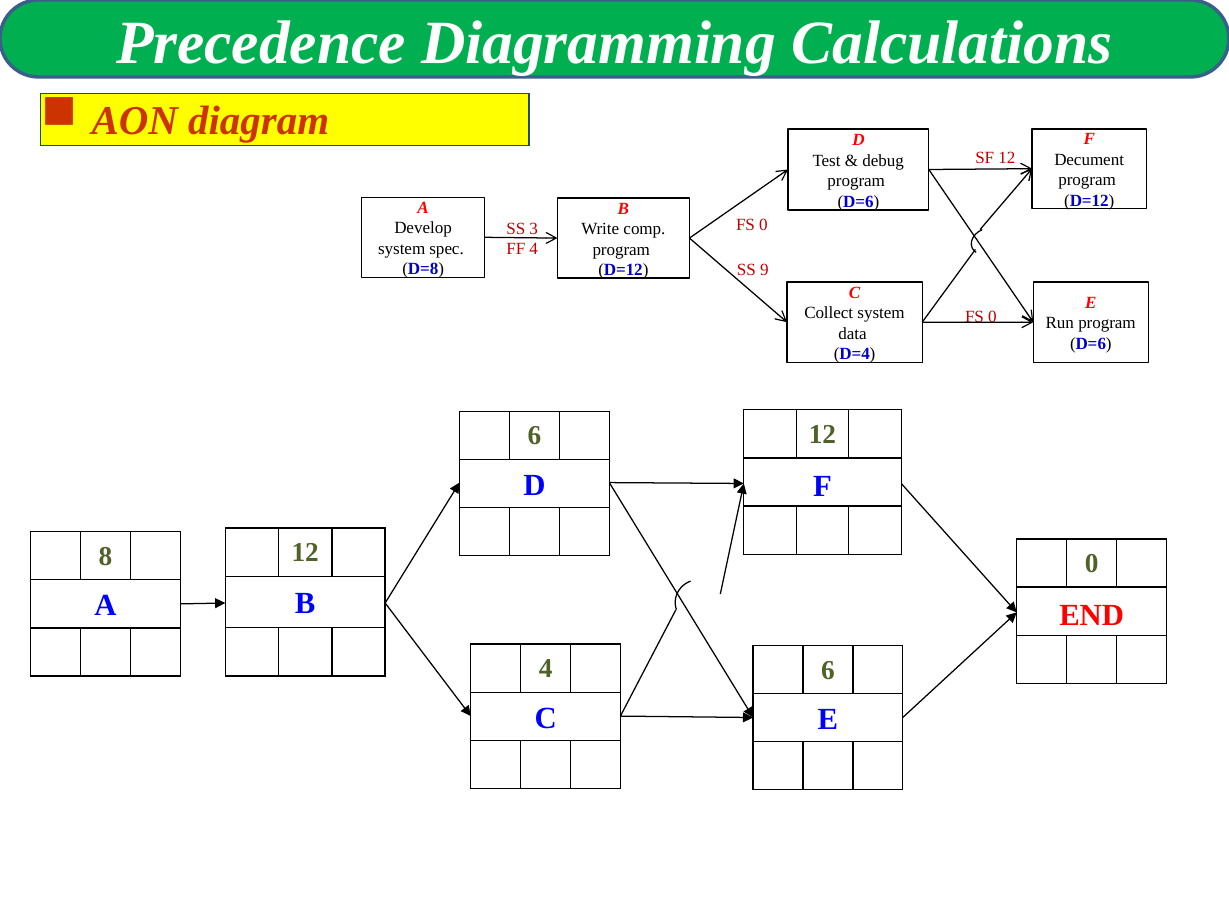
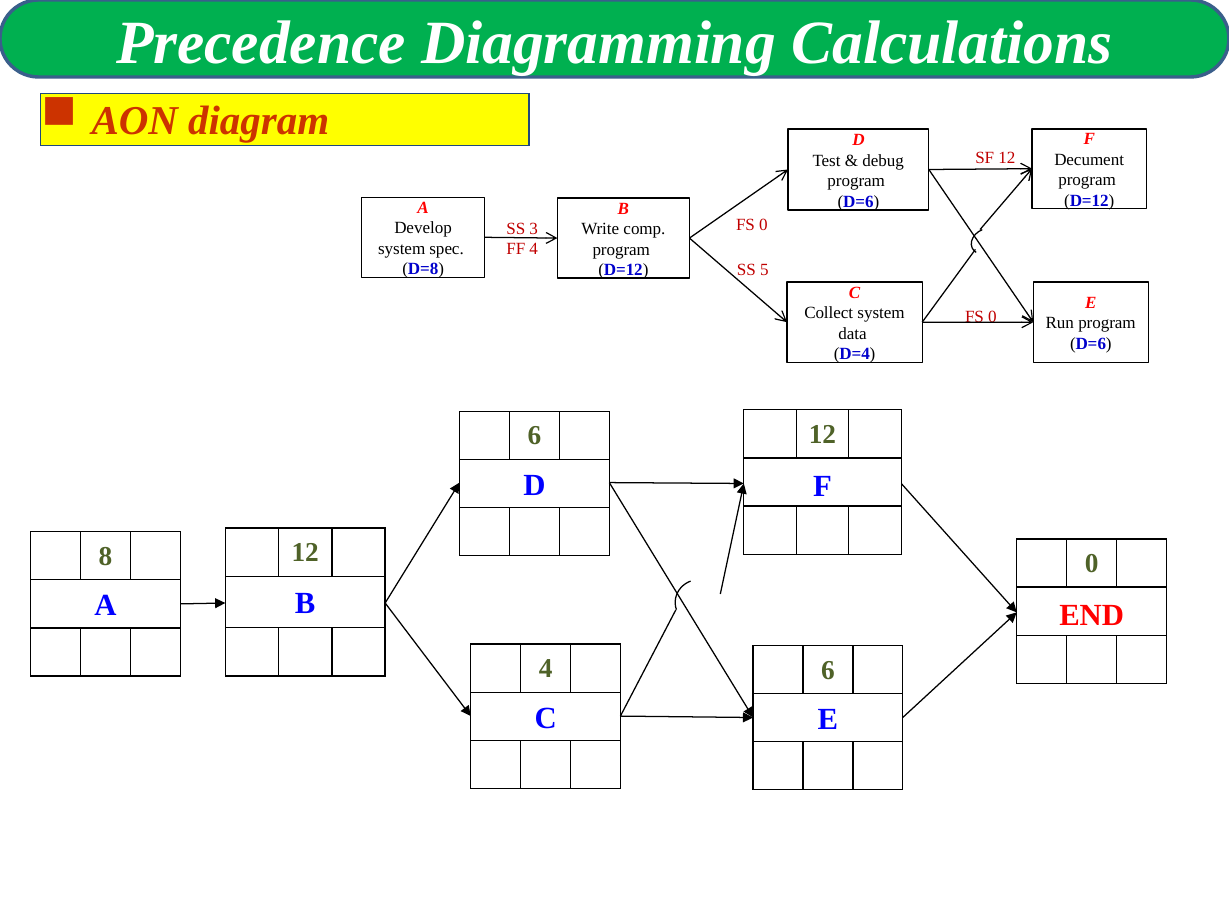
9: 9 -> 5 (764, 269)
